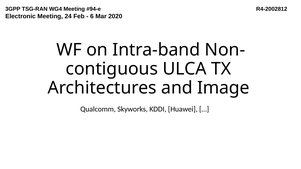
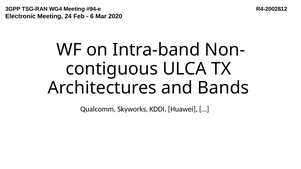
Image: Image -> Bands (223, 88)
